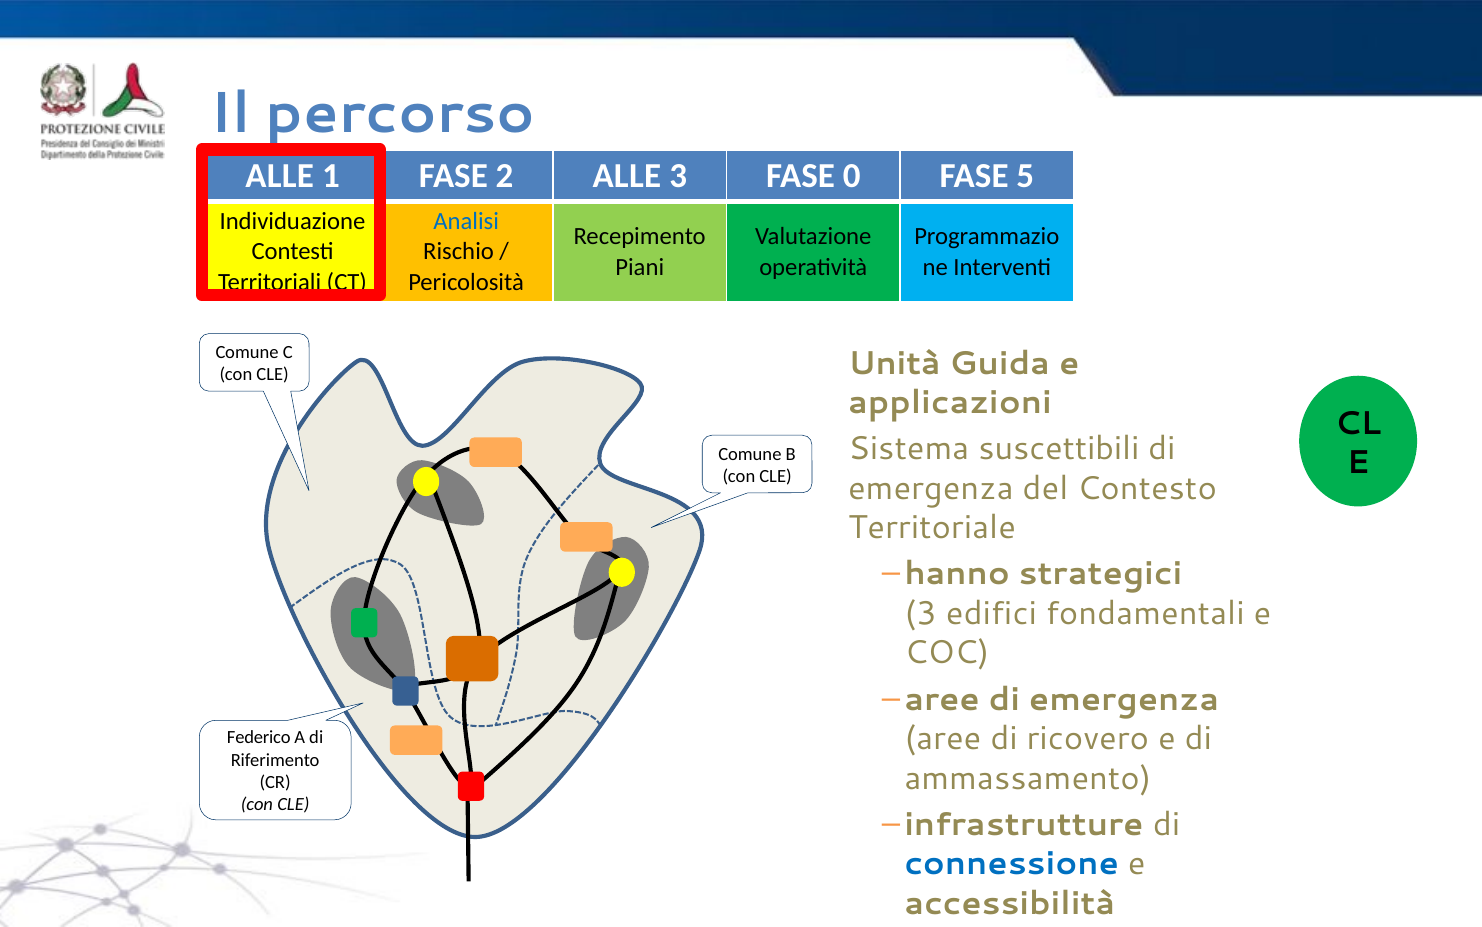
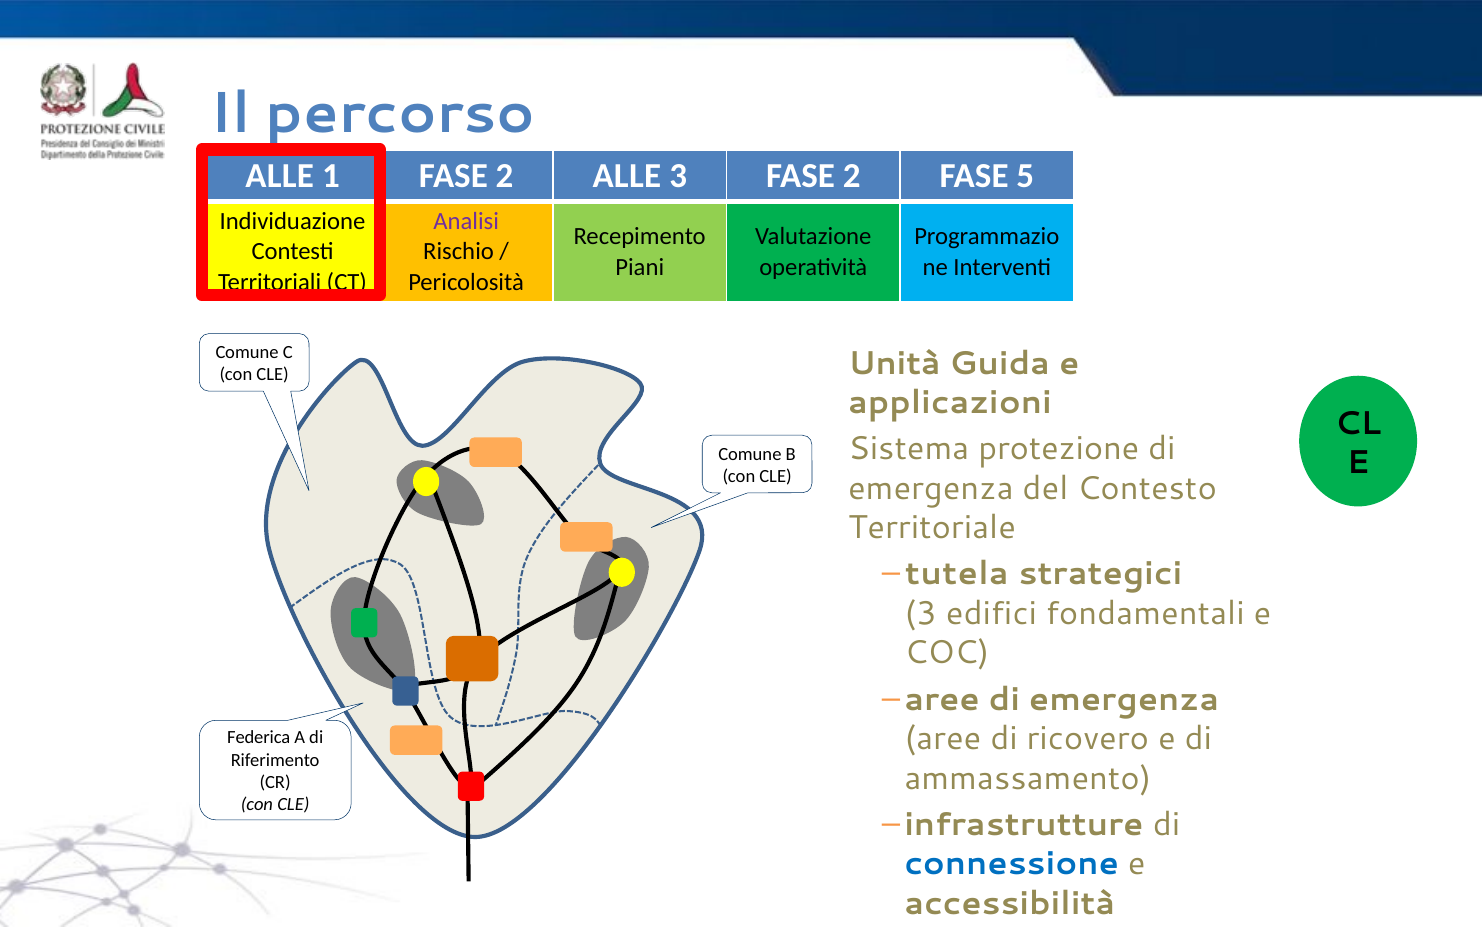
3 FASE 0: 0 -> 2 (852, 176)
Analisi colour: blue -> purple (466, 222)
suscettibili: suscettibili -> protezione (1059, 448)
hanno: hanno -> tutela (957, 574)
Federico: Federico -> Federica (259, 737)
